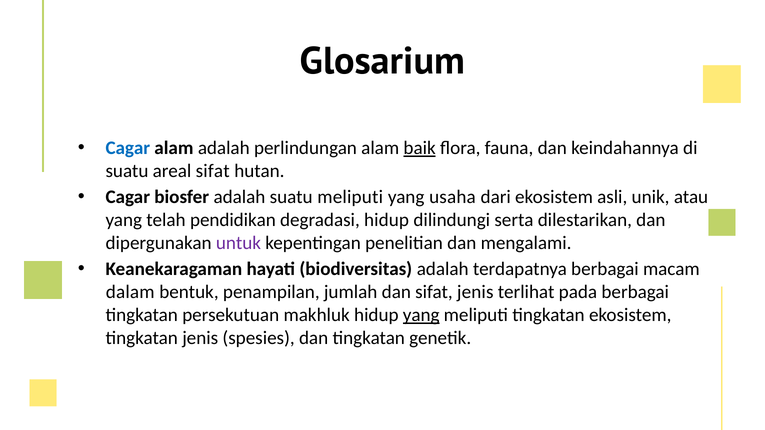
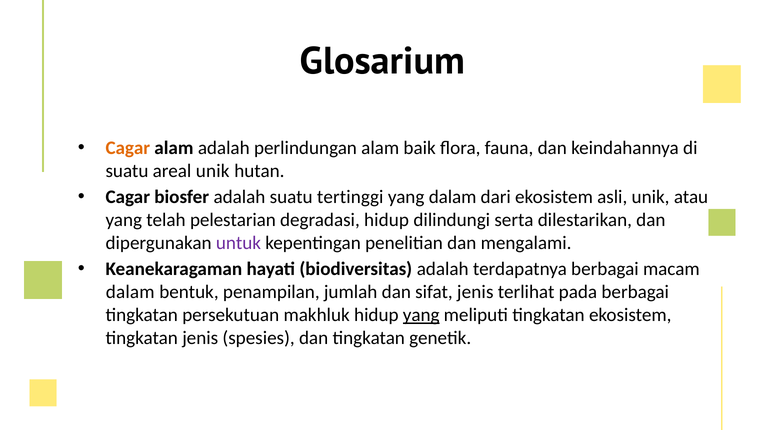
Cagar colour: blue -> orange (128, 148)
baik underline: present -> none (420, 148)
areal sifat: sifat -> unik (213, 171)
suatu meliputi: meliputi -> tertinggi (350, 197)
yang usaha: usaha -> dalam (453, 197)
pendidikan: pendidikan -> pelestarian (233, 220)
